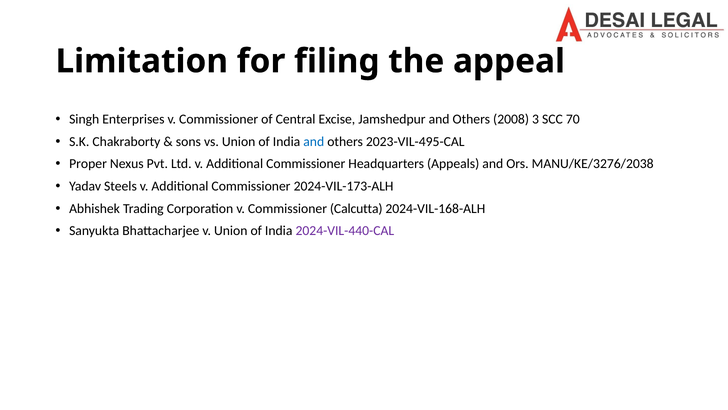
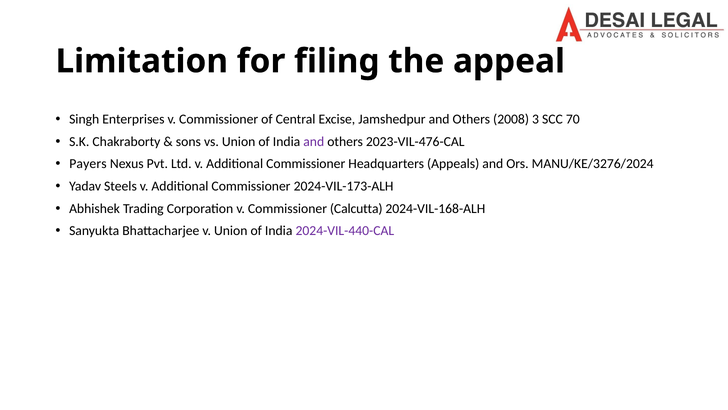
and colour: blue -> purple (314, 141)
2023-VIL-495-CAL: 2023-VIL-495-CAL -> 2023-VIL-476-CAL (415, 141)
Proper: Proper -> Payers (88, 164)
MANU/KE/3276/2038: MANU/KE/3276/2038 -> MANU/KE/3276/2024 (593, 164)
